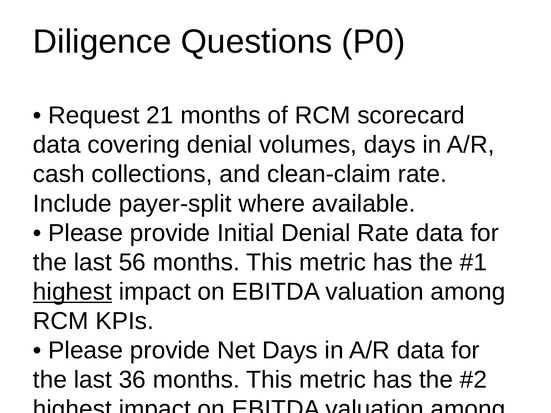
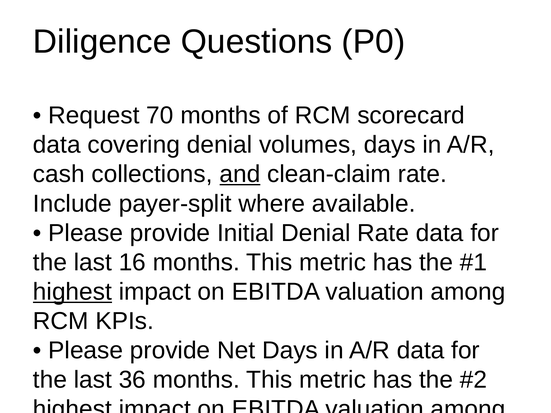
21: 21 -> 70 (160, 116)
and underline: none -> present (240, 174)
56: 56 -> 16 (132, 263)
